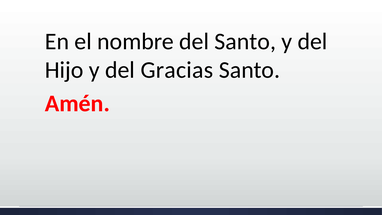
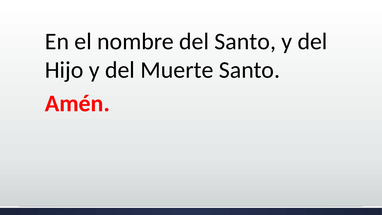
Gracias: Gracias -> Muerte (177, 70)
